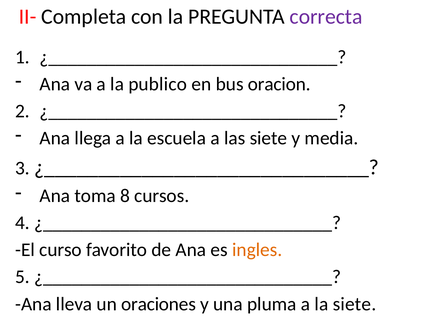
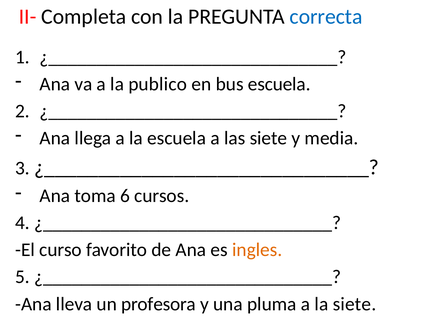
correcta colour: purple -> blue (326, 17)
bus oracion: oracion -> escuela (279, 84)
8: 8 -> 6 (125, 196)
oraciones: oraciones -> profesora (159, 304)
